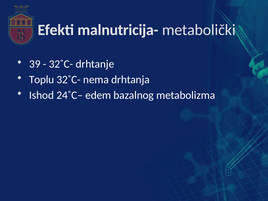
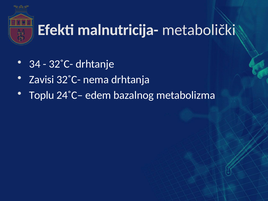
39: 39 -> 34 (35, 64)
Toplu: Toplu -> Zavisi (42, 80)
Ishod: Ishod -> Toplu (42, 95)
